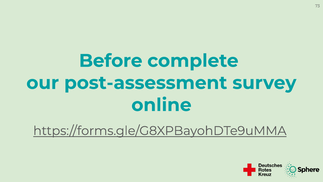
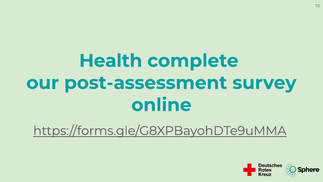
Before: Before -> Health (111, 61)
